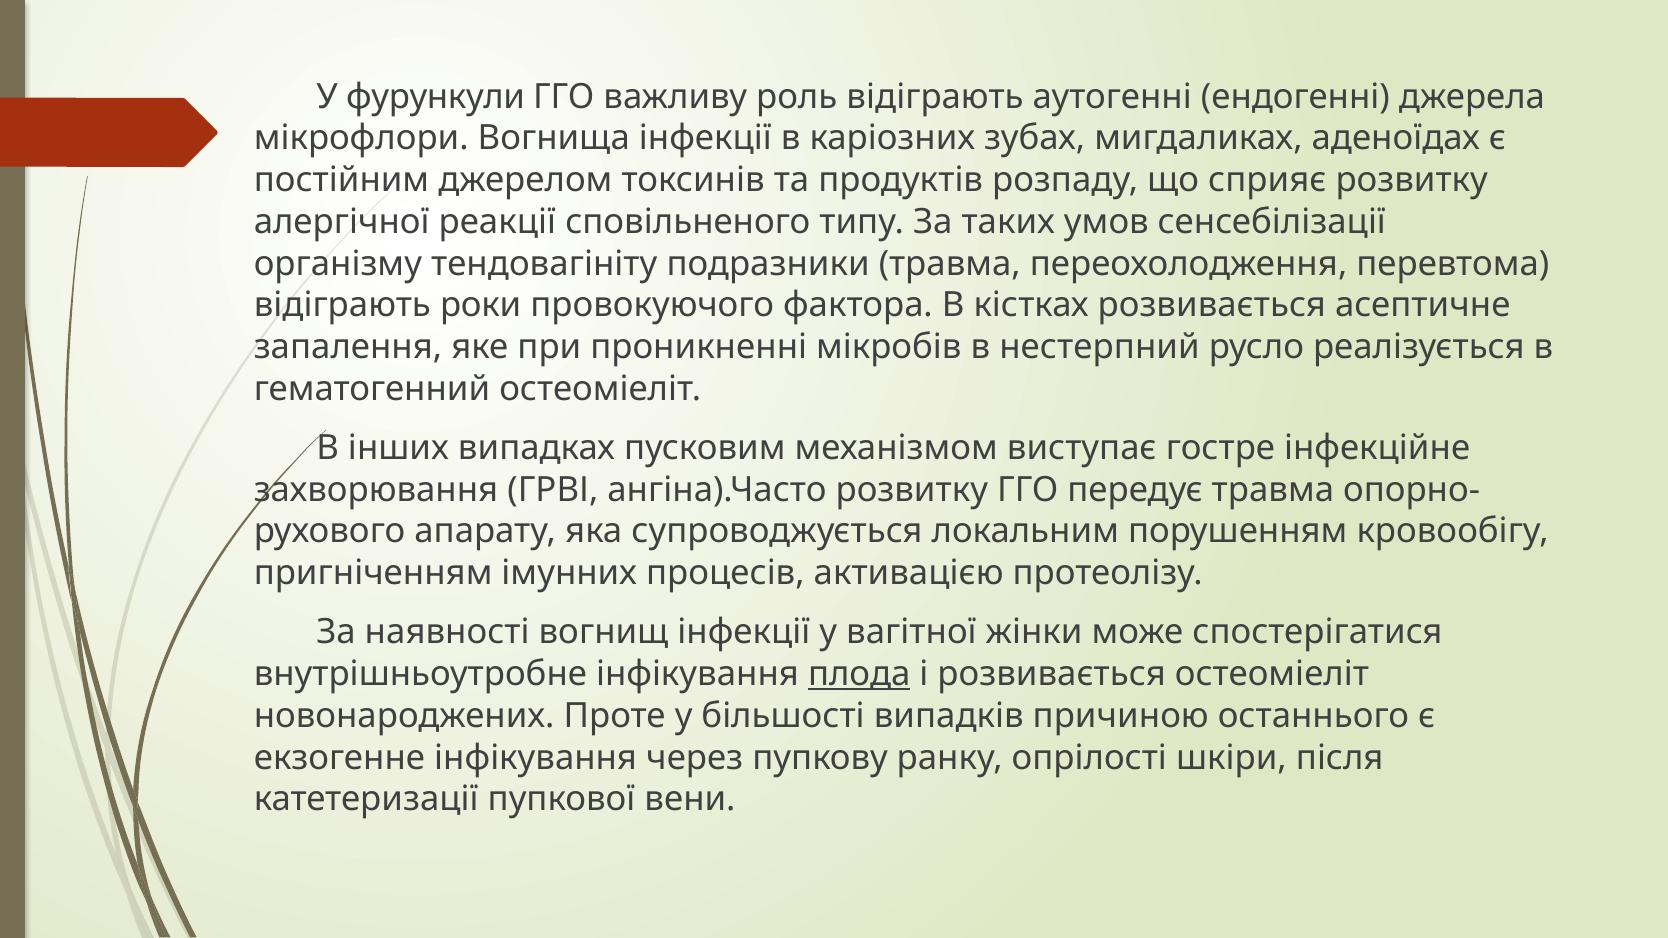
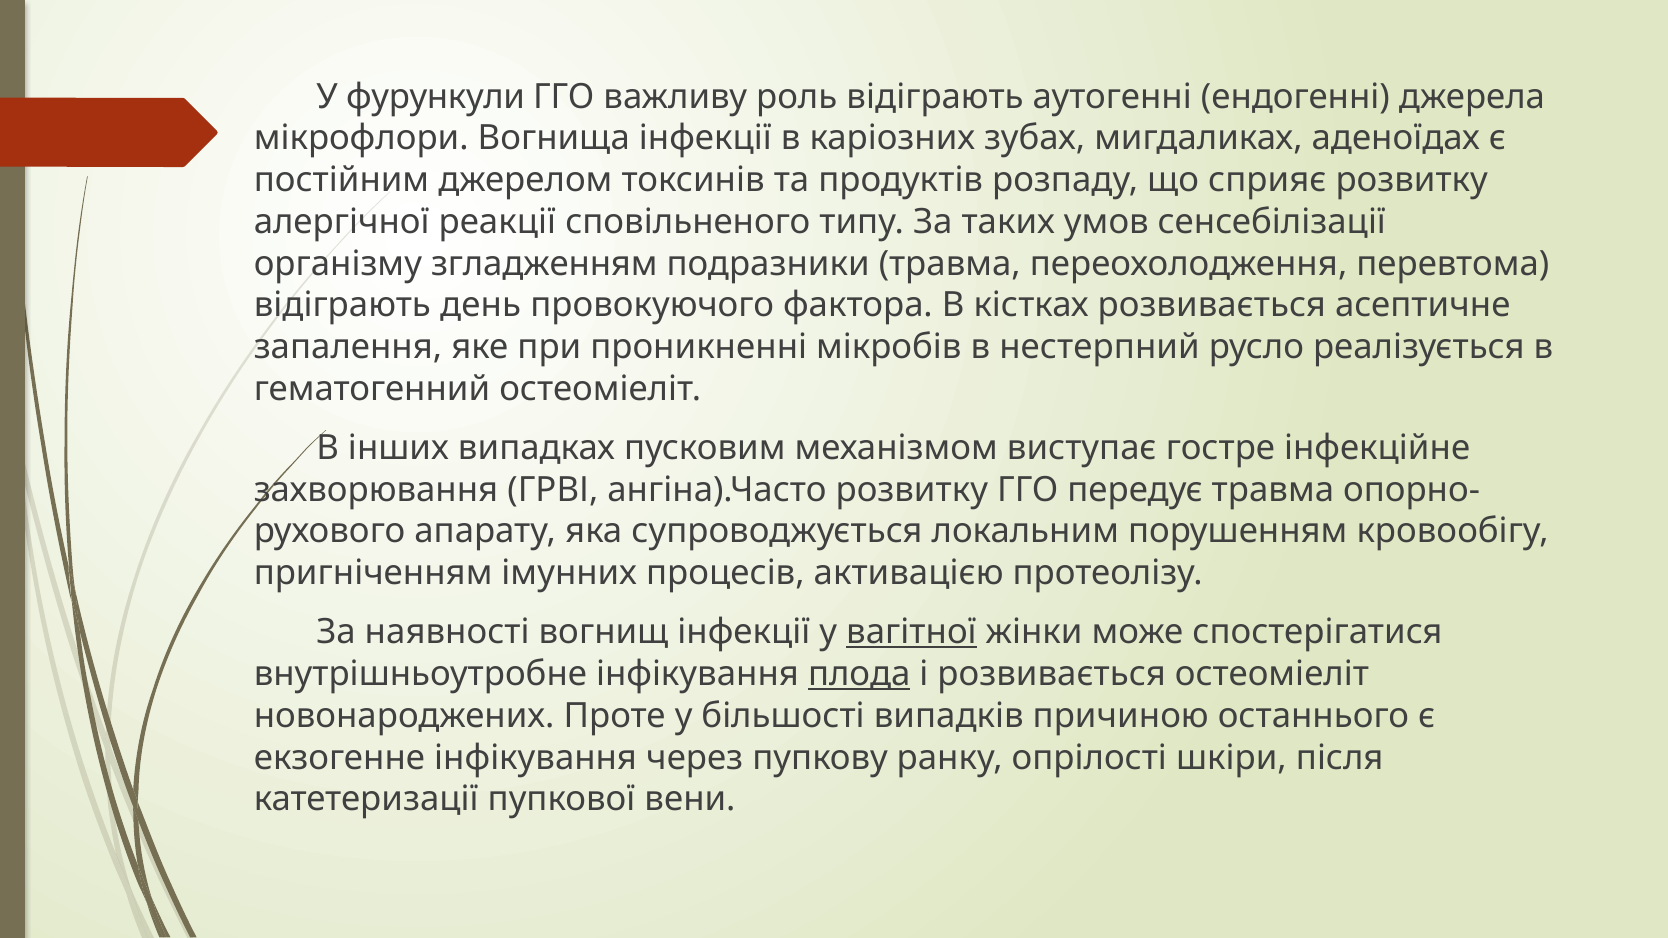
тендовагініту: тендовагініту -> згладженням (544, 264)
роки: роки -> день (481, 305)
вагітної underline: none -> present (911, 633)
